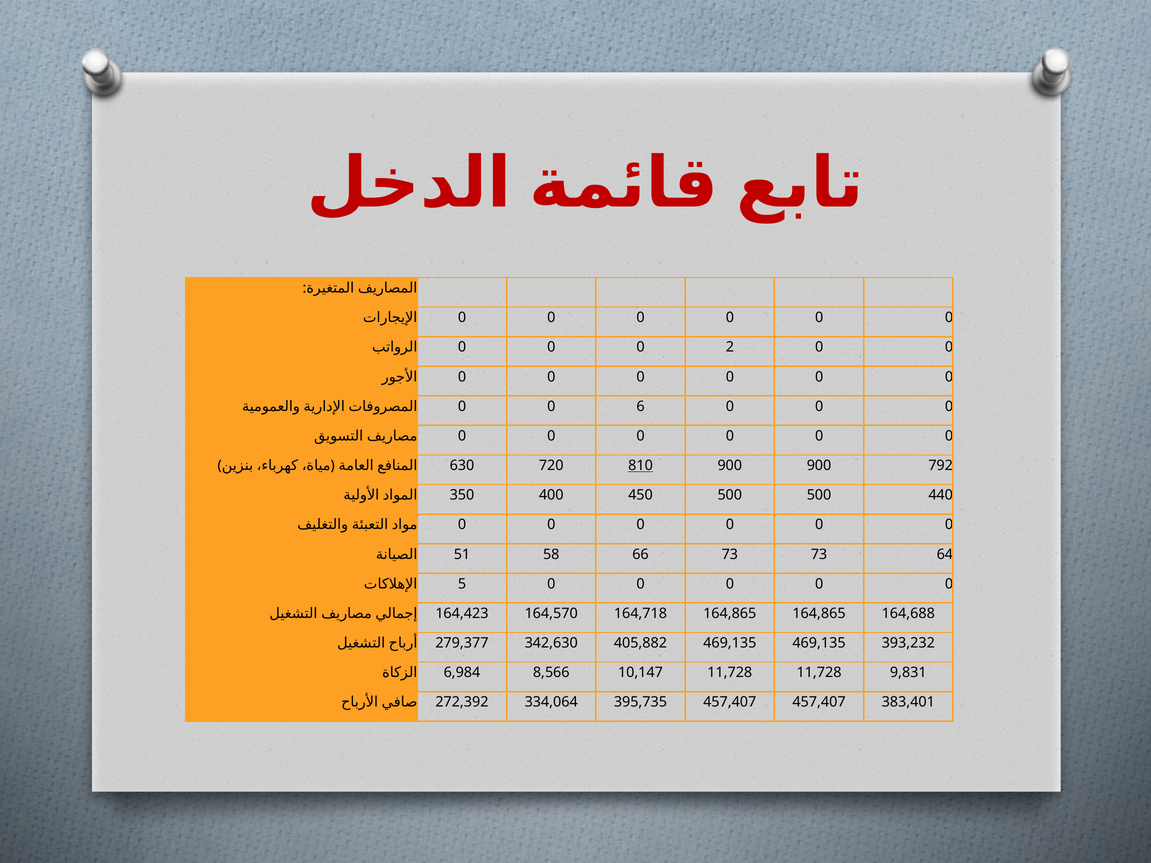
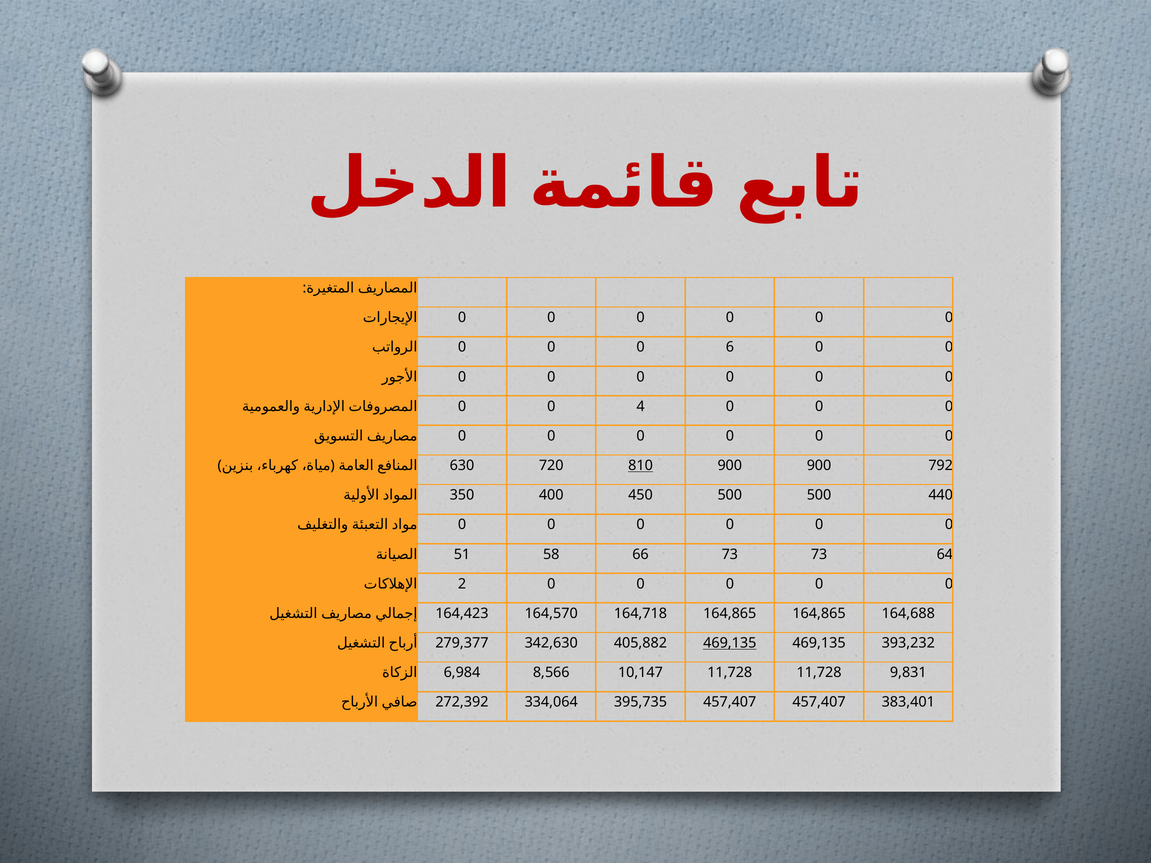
2: 2 -> 6 (730, 347)
6: 6 -> 4 (641, 407)
5: 5 -> 2 (462, 584)
469,135 underline: none -> present (730, 643)
